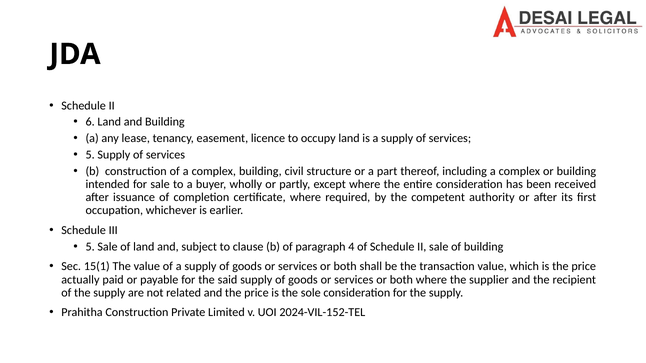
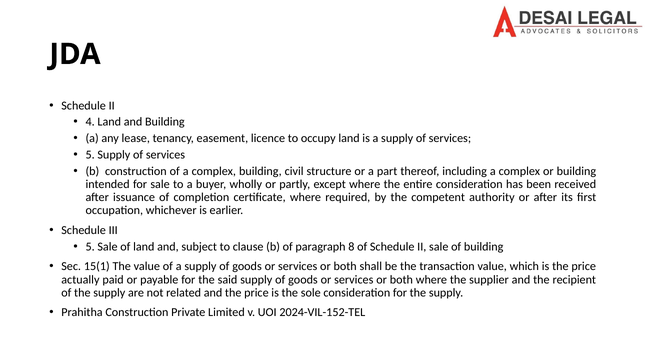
6: 6 -> 4 (90, 122)
4: 4 -> 8 (351, 247)
